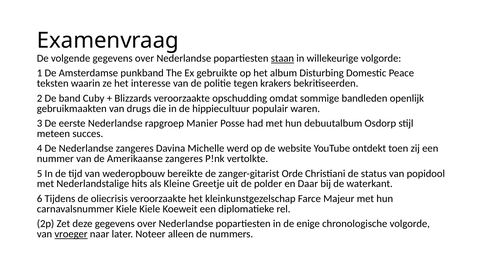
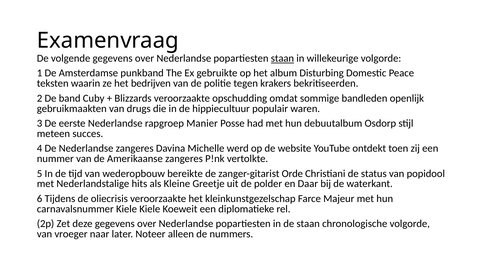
interesse: interesse -> bedrijven (151, 84)
de enige: enige -> staan (308, 224)
vroeger underline: present -> none (71, 234)
